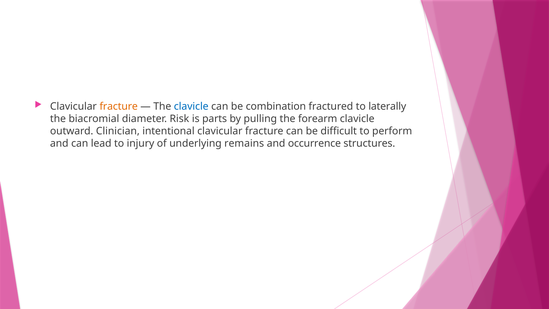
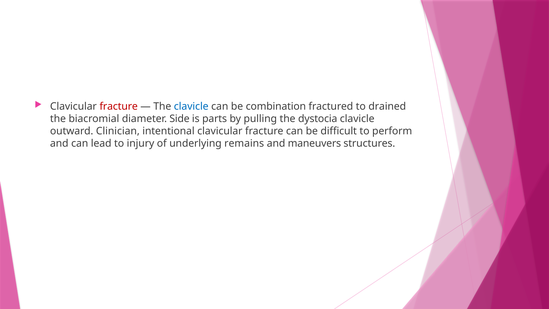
fracture colour: orange -> red (119, 106)
laterally: laterally -> drained (387, 106)
Risk: Risk -> Side (180, 119)
forearm: forearm -> dystocia (318, 119)
occurrence: occurrence -> maneuvers (314, 143)
